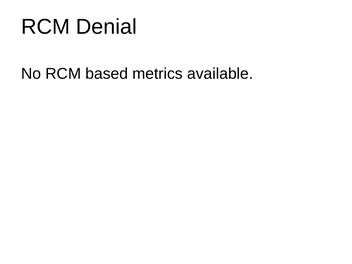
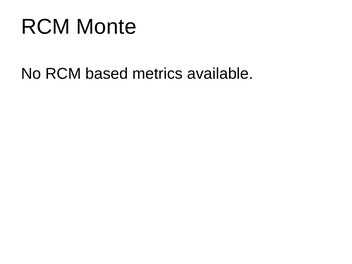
Denial: Denial -> Monte (106, 27)
